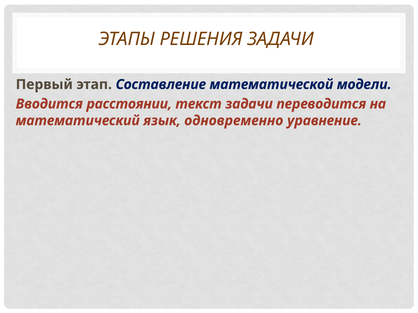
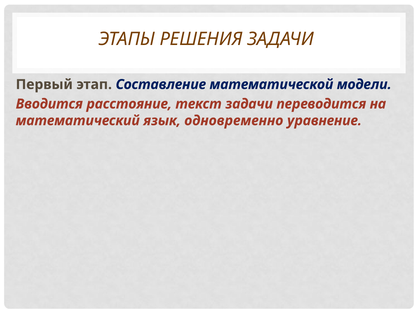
расстоянии: расстоянии -> расстояние (129, 104)
